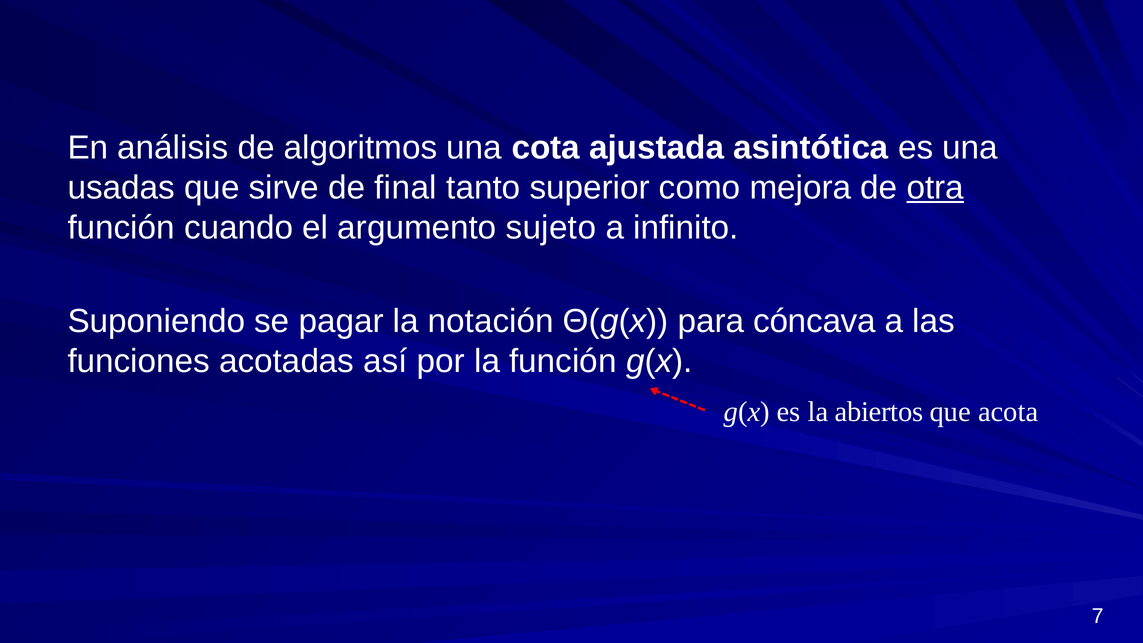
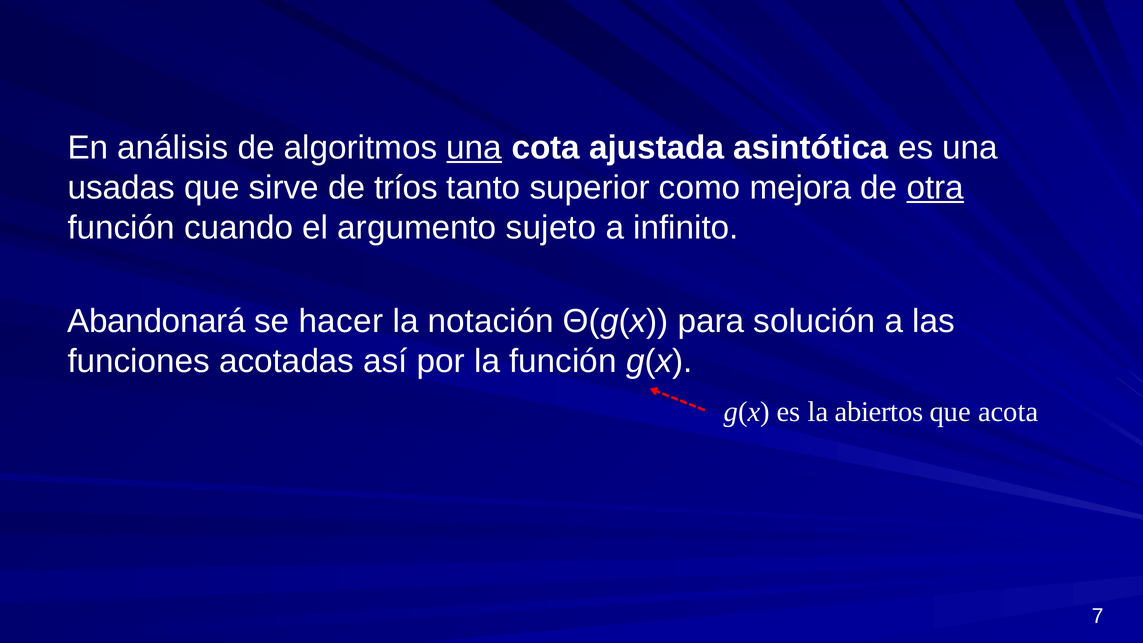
una underline: none -> present (474, 148)
final: final -> tríos (406, 188)
Suponiendo: Suponiendo -> Abandonará (156, 321)
pagar: pagar -> hacer (341, 321)
cóncava: cóncava -> solución (814, 321)
